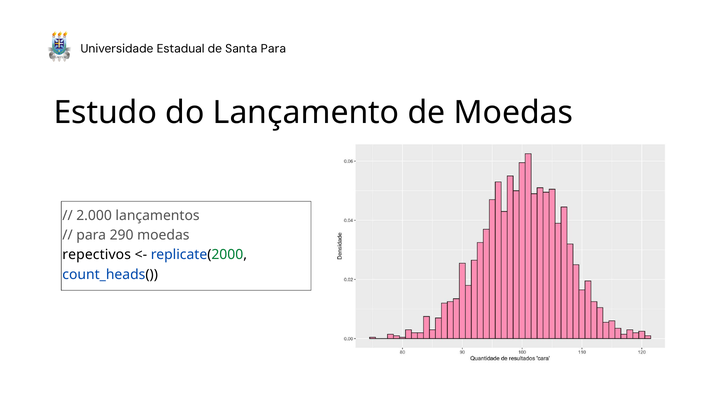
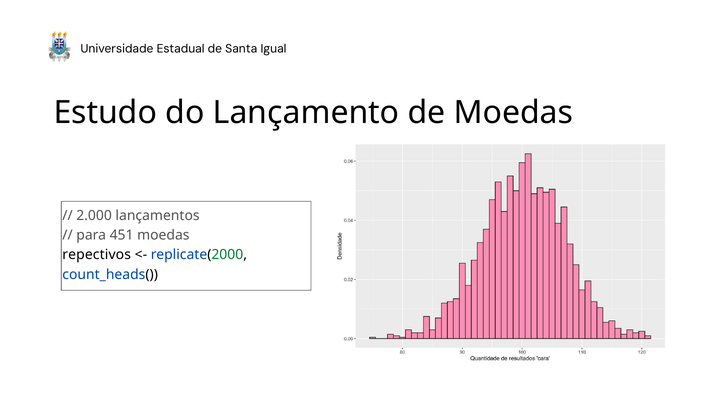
Santa Para: Para -> Igual (273, 49)
290: 290 -> 451 (122, 235)
